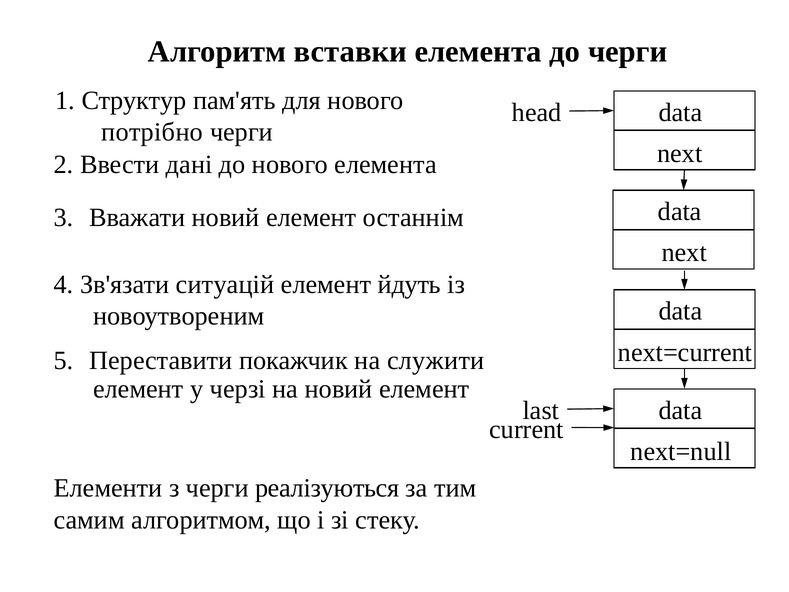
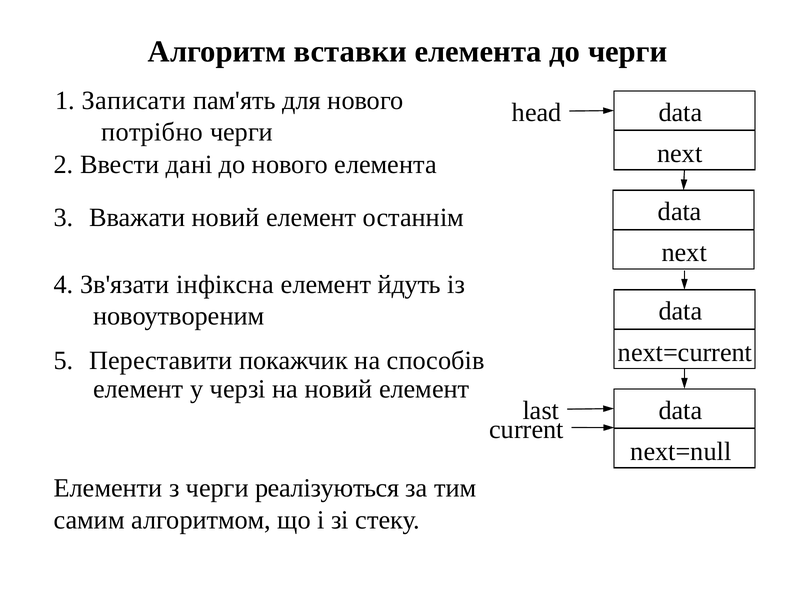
Структур: Структур -> Записати (134, 101)
ситуацій: ситуацій -> інфіксна (225, 284)
служити: служити -> способів (436, 360)
